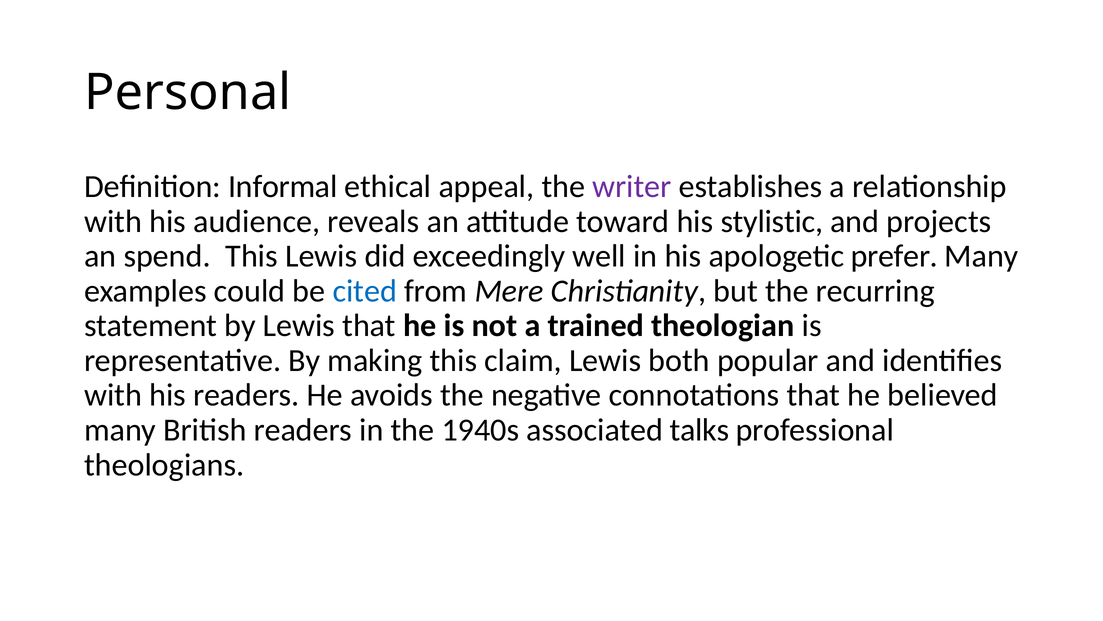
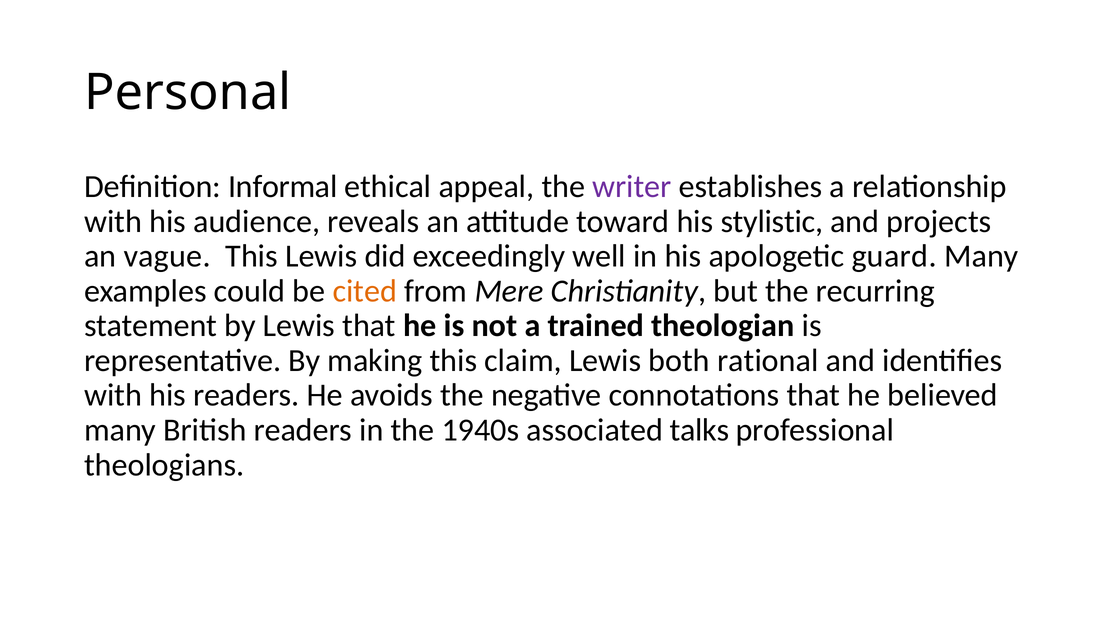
spend: spend -> vague (167, 256)
prefer: prefer -> guard (894, 256)
cited colour: blue -> orange (365, 291)
popular: popular -> rational (768, 360)
